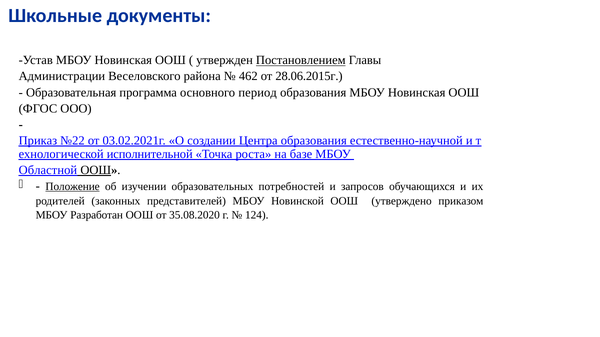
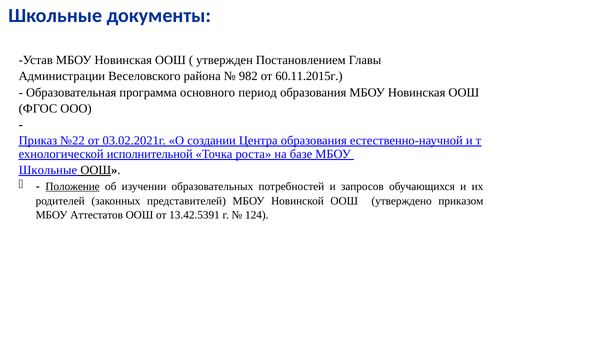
Постановлением underline: present -> none (301, 60)
462: 462 -> 982 (248, 76)
28.06.2015г: 28.06.2015г -> 60.11.2015г (309, 76)
Областной: Областной -> Школьные (48, 170)
Разработан: Разработан -> Аттестатов (97, 215)
35.08.2020: 35.08.2020 -> 13.42.5391 (195, 215)
